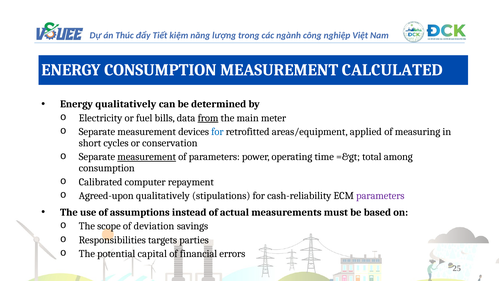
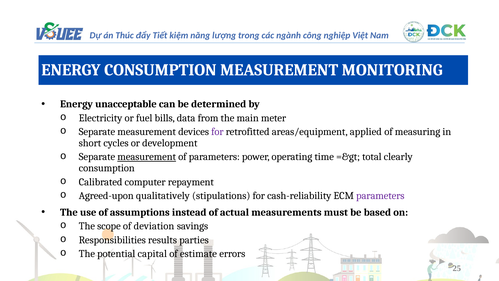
CALCULATED: CALCULATED -> MONITORING (392, 70)
Energy qualitatively: qualitatively -> unacceptable (126, 104)
from underline: present -> none (208, 118)
for colour: blue -> purple (217, 132)
conservation: conservation -> development (170, 143)
among: among -> clearly (398, 157)
targets: targets -> results (163, 240)
financial: financial -> estimate (198, 253)
